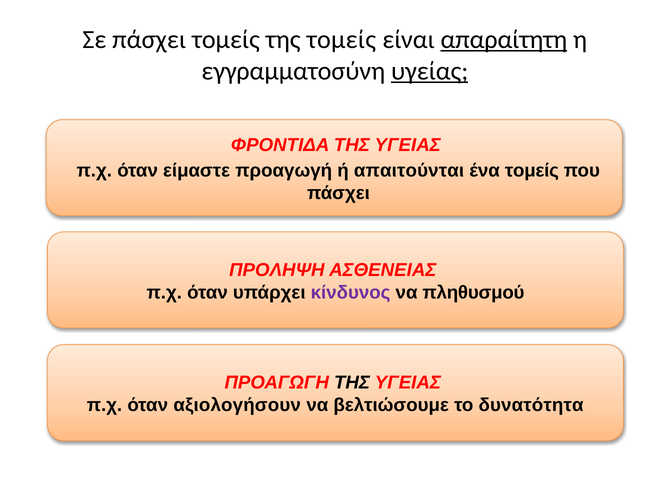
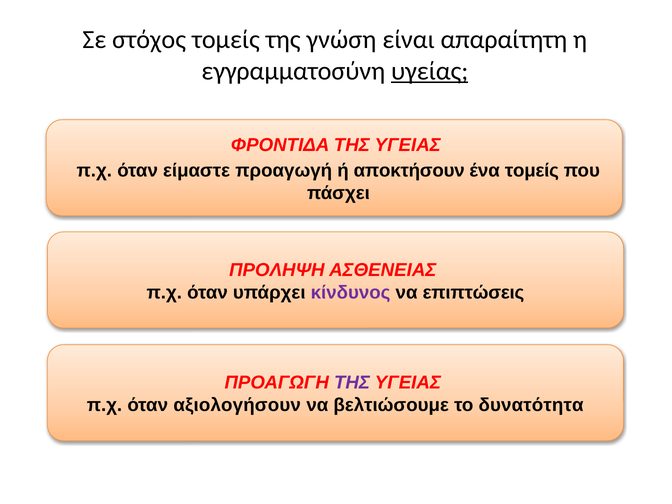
Σε πάσχει: πάσχει -> στόχος (149, 40)
της τομείς: τομείς -> γνώση (341, 40)
απαραίτητη underline: present -> none (504, 40)
απαιτούνται: απαιτούνται -> αποκτήσουν (409, 171)
πληθυσμού: πληθυσμού -> επιπτώσεις (473, 292)
ΤΗΣ colour: black -> purple (352, 383)
